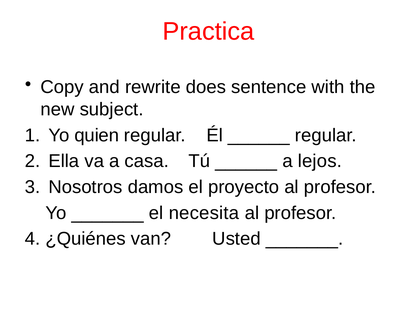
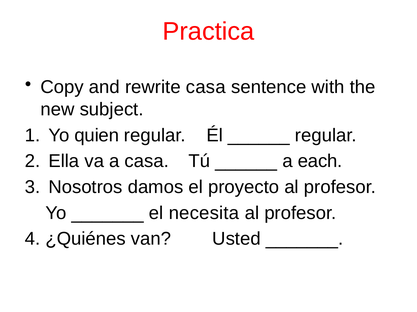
rewrite does: does -> casa (206, 87)
lejos: lejos -> each (320, 162)
